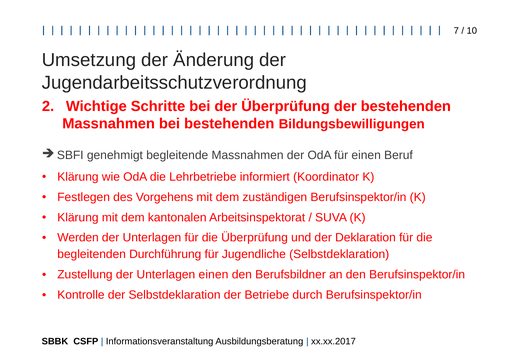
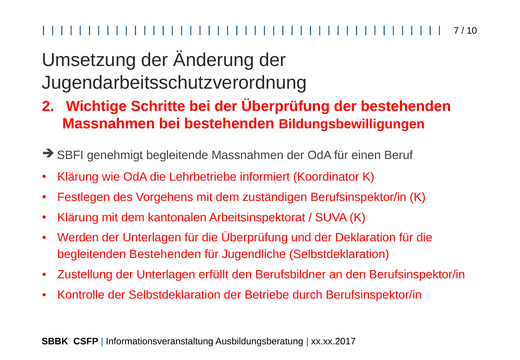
begleitenden Durchführung: Durchführung -> Bestehenden (165, 254)
Unterlagen einen: einen -> erfüllt (213, 275)
